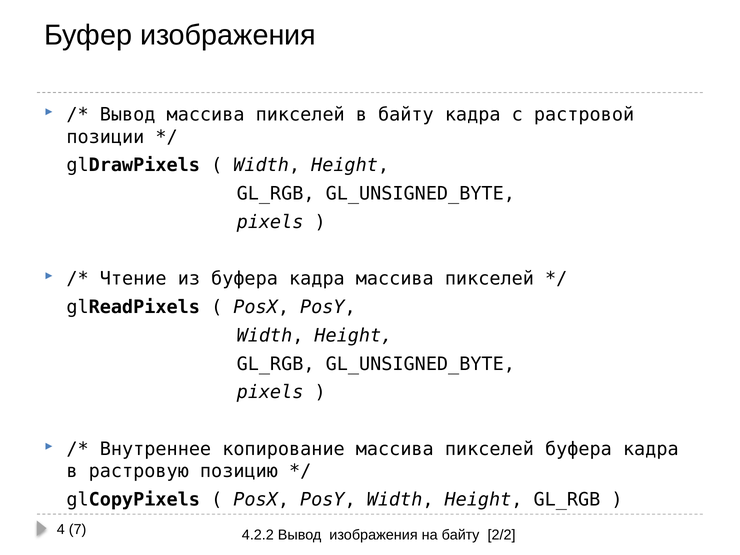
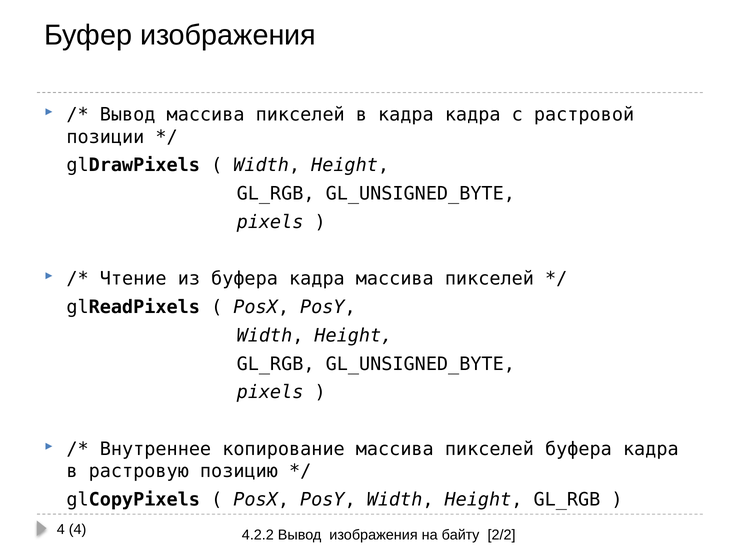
в байту: байту -> кадра (406, 115)
4 7: 7 -> 4 (78, 530)
